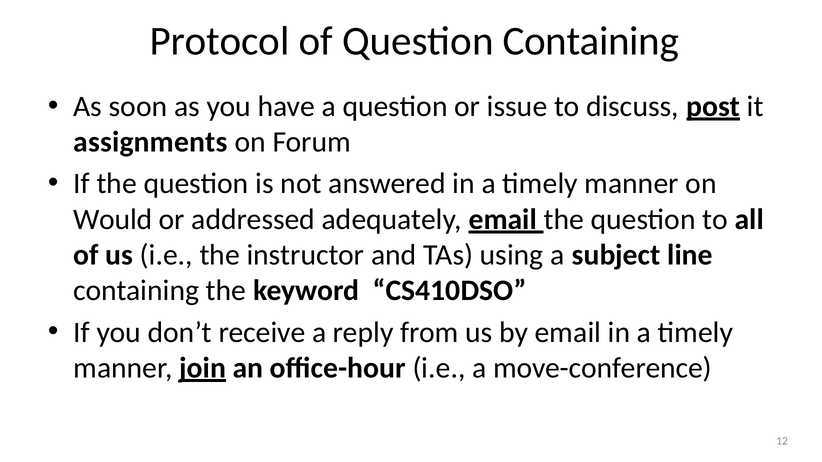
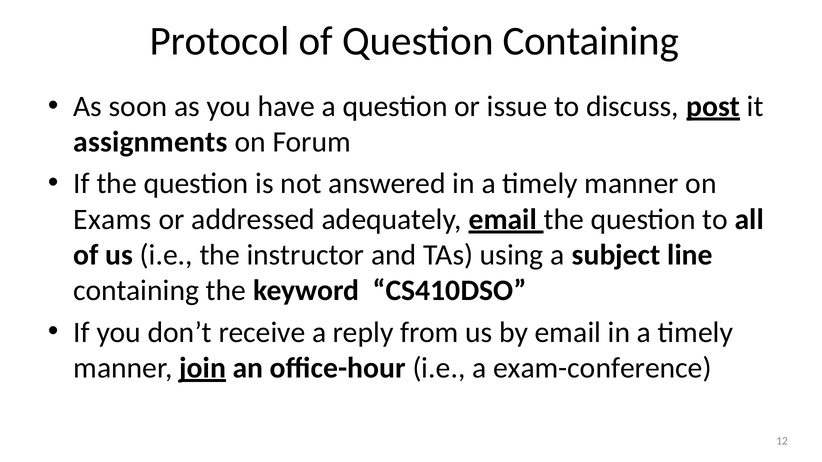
Would: Would -> Exams (112, 219)
move-conference: move-conference -> exam-conference (602, 368)
